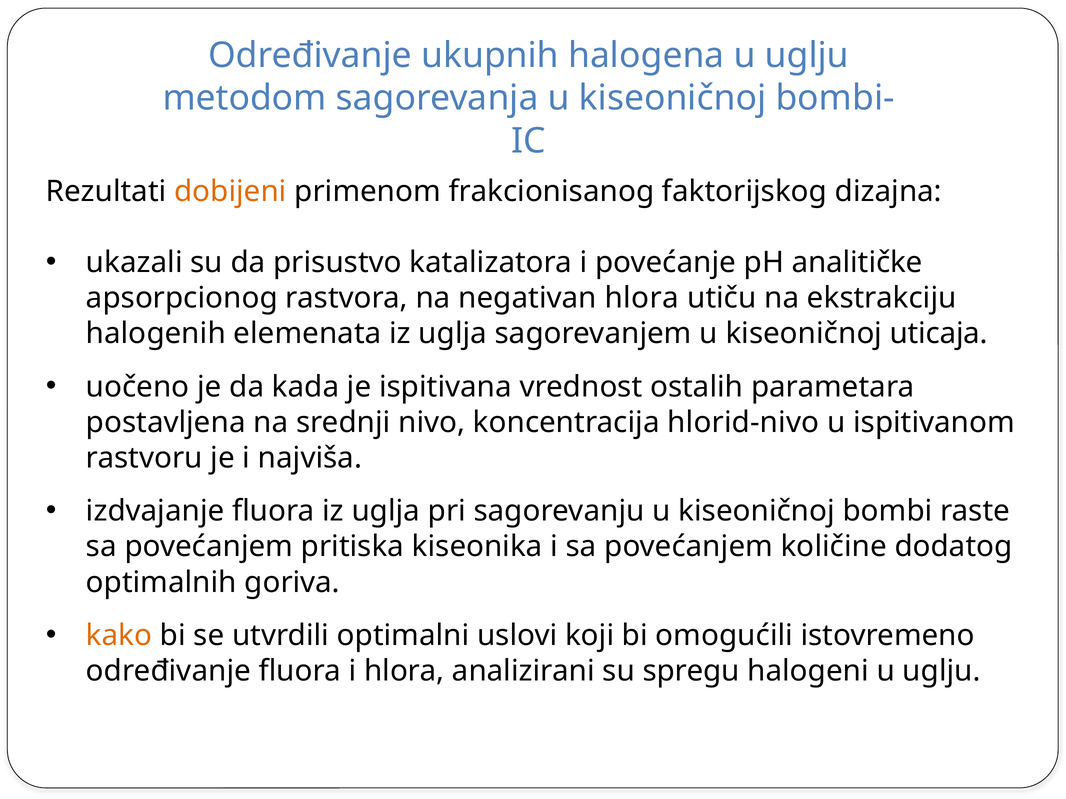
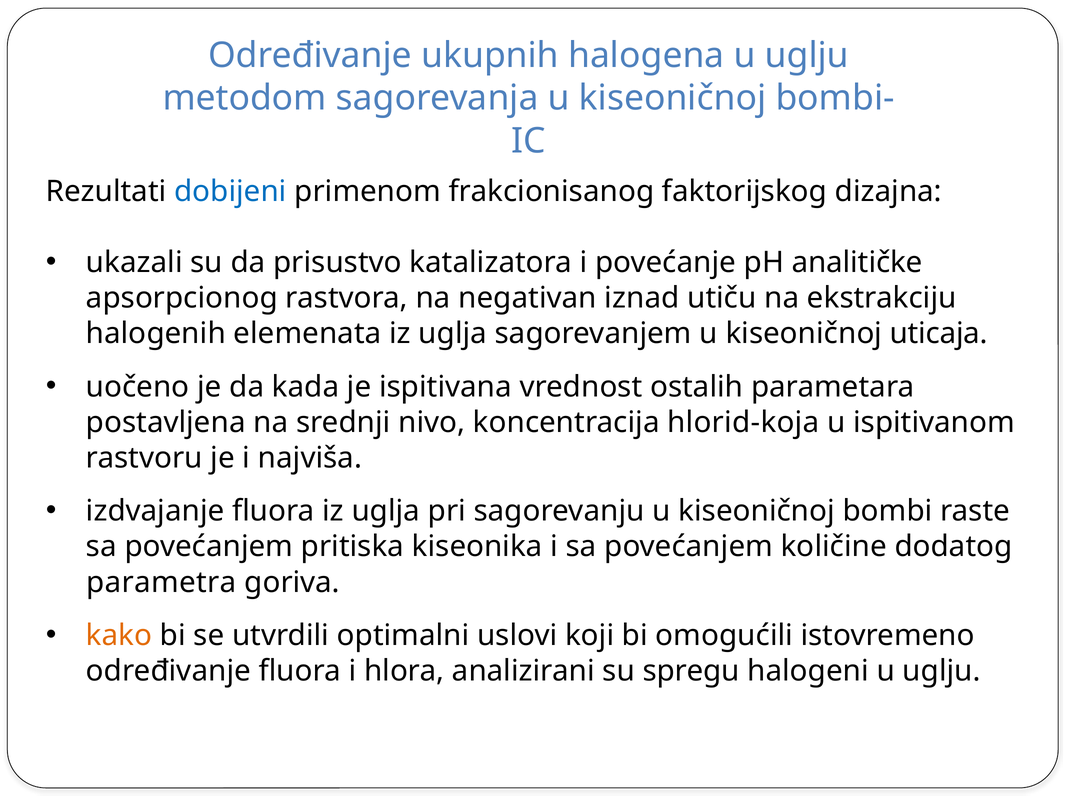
dobijeni colour: orange -> blue (230, 192)
negativan hlora: hlora -> iznad (642, 298)
hlorid-nivo: hlorid-nivo -> hlorid-koja (743, 423)
optimalnih: optimalnih -> parametra (161, 583)
